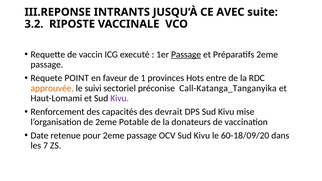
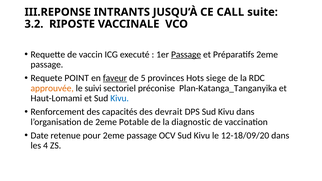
AVEC: AVEC -> CALL (230, 12)
faveur underline: none -> present (115, 78)
1: 1 -> 5 (143, 78)
entre: entre -> siege (216, 78)
Call-Katanga_Tanganyika: Call-Katanga_Tanganyika -> Plan-Katanga_Tanganyika (228, 88)
Kivu colour: purple -> blue (120, 98)
Kivu mise: mise -> dans (245, 112)
donateurs: donateurs -> diagnostic (191, 122)
60-18/09/20: 60-18/09/20 -> 12-18/09/20 (245, 136)
7: 7 -> 4 (46, 146)
